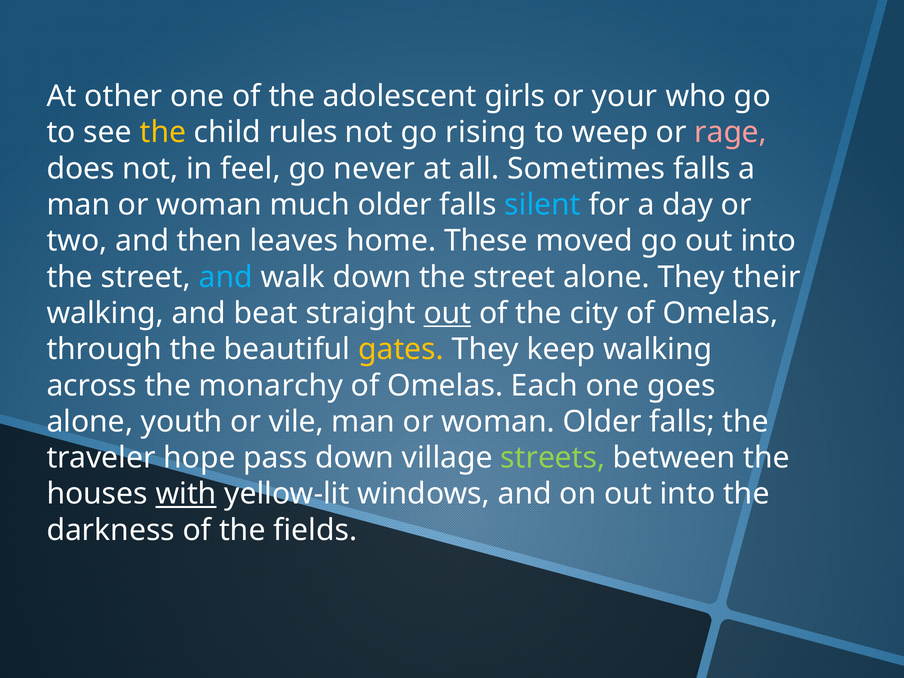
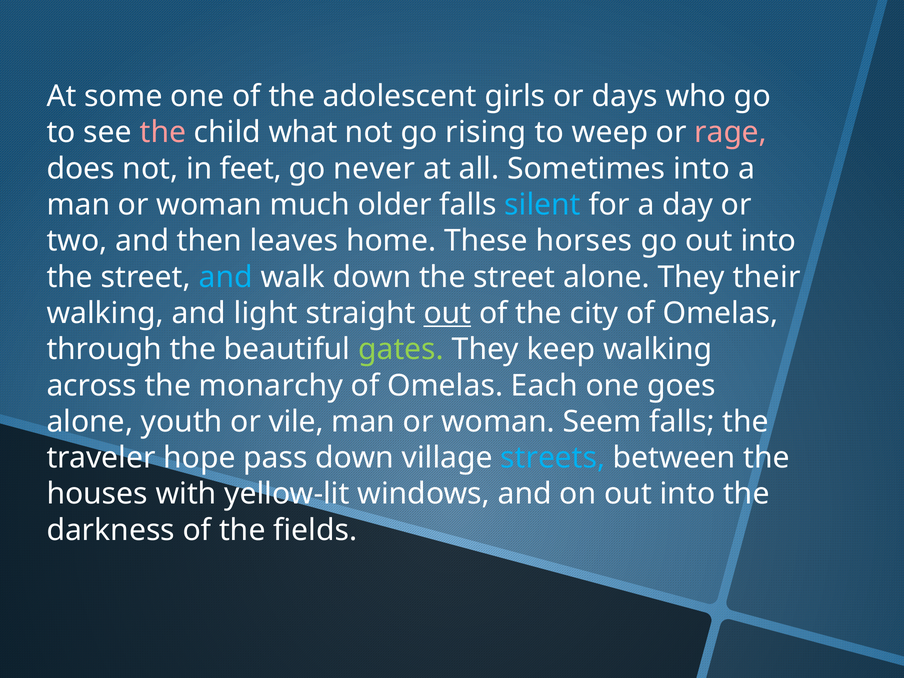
other: other -> some (124, 96)
your: your -> days (625, 96)
the colour: yellow -> pink (163, 132)
rules: rules -> what (303, 132)
feel: feel -> feet (251, 169)
Sometimes falls: falls -> into (702, 169)
moved: moved -> horses (584, 241)
beat: beat -> light (266, 313)
gates colour: yellow -> light green (401, 349)
woman Older: Older -> Seem (602, 422)
streets colour: light green -> light blue (553, 458)
with underline: present -> none (186, 494)
